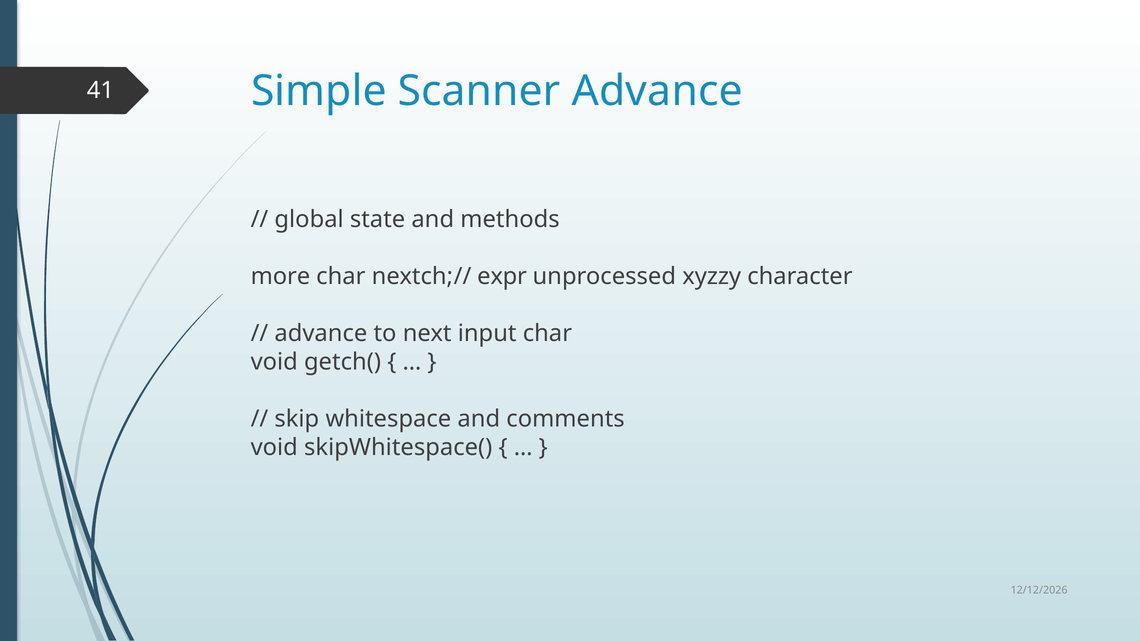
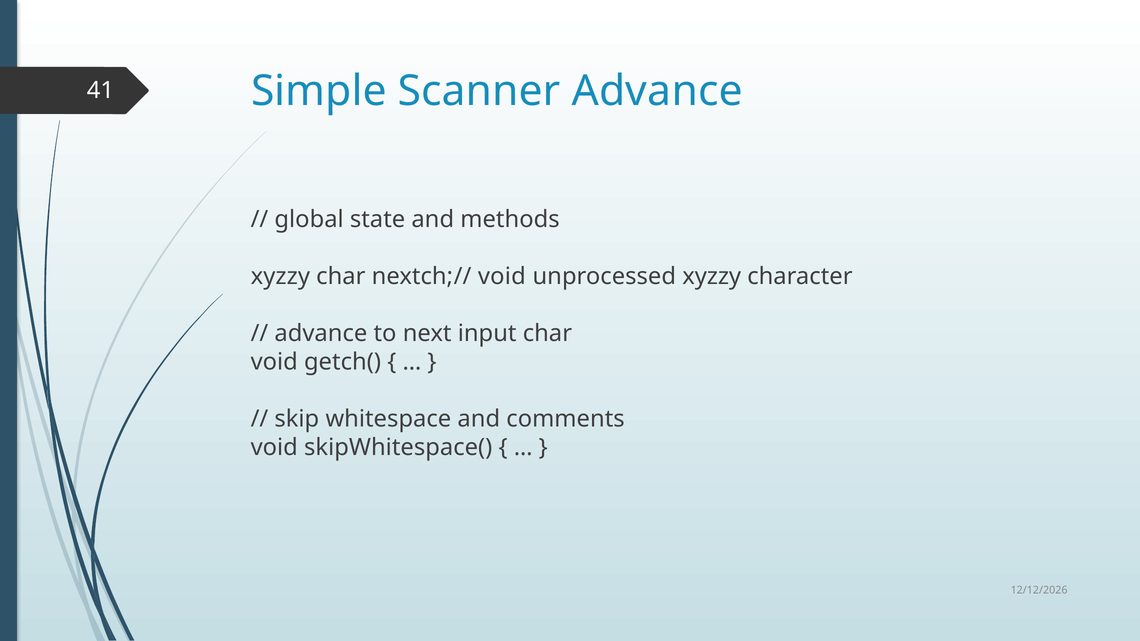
more: more -> xyzzy (280, 277)
expr: expr -> void (502, 277)
